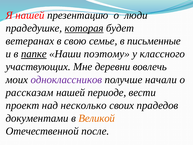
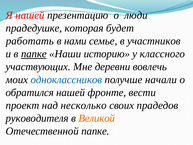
которая underline: present -> none (84, 28)
ветеранах: ветеранах -> работать (30, 41)
свою: свою -> нами (75, 41)
письменные: письменные -> участников (154, 41)
поэтому: поэтому -> историю (107, 54)
одноклассников colour: purple -> blue (66, 79)
рассказам: рассказам -> обратился (30, 92)
периоде: периоде -> фронте (107, 92)
документами: документами -> руководителя (37, 118)
Отечественной после: после -> папке (95, 131)
